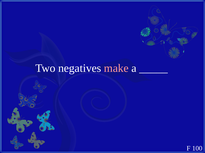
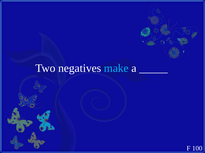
make colour: pink -> light blue (116, 68)
